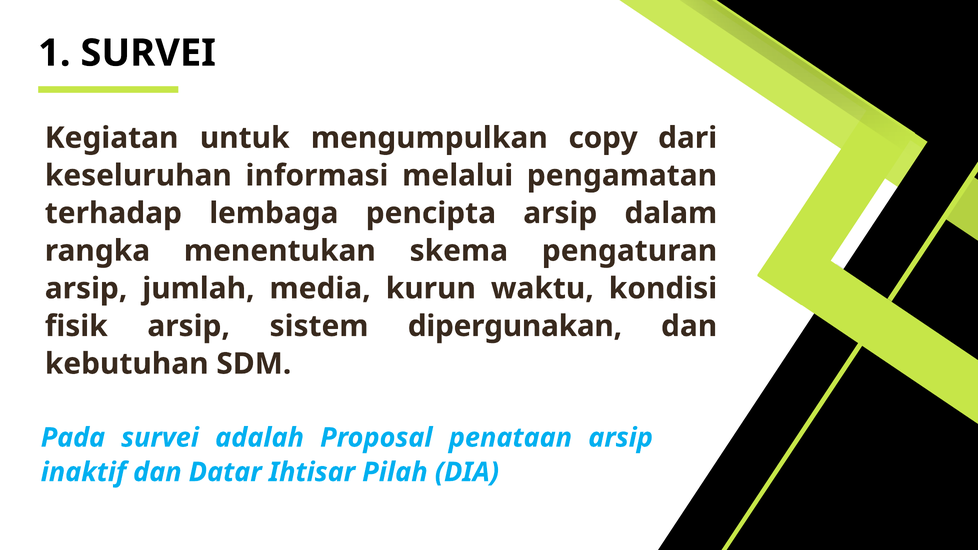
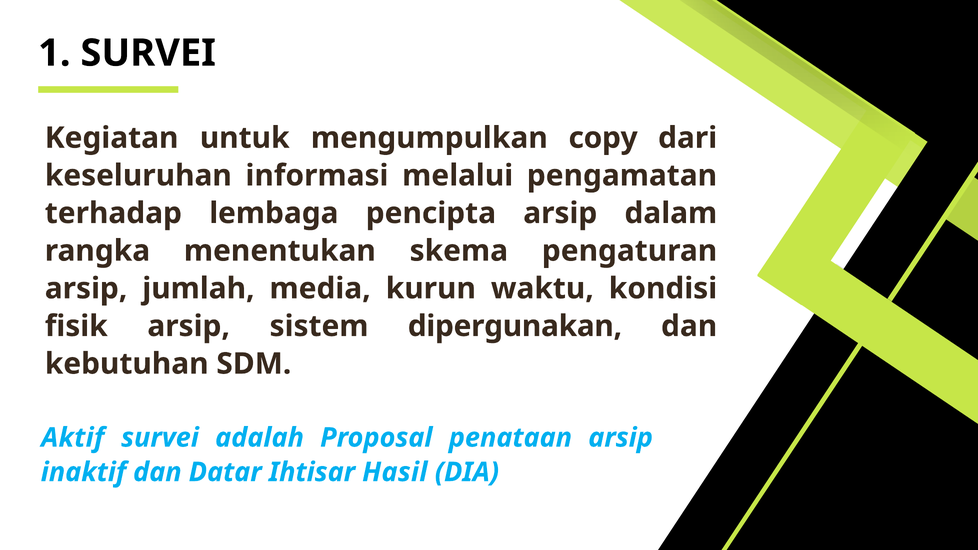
Pada: Pada -> Aktif (73, 438)
Pilah: Pilah -> Hasil (395, 472)
